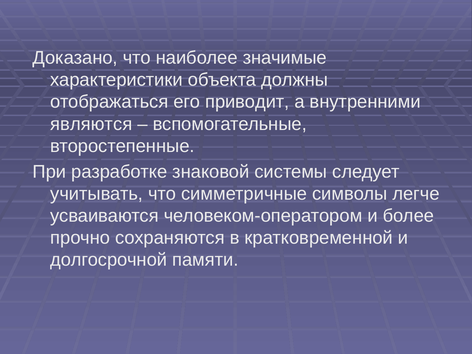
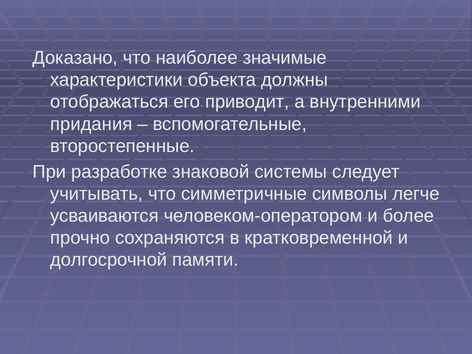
являются: являются -> придания (91, 124)
